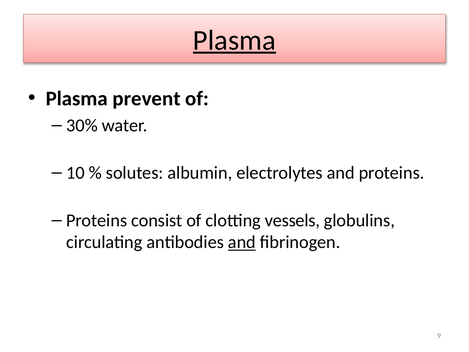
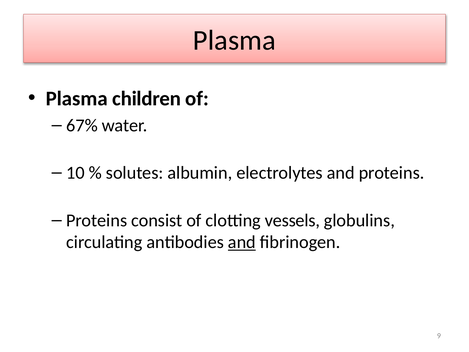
Plasma underline: present -> none (234, 40)
prevent: prevent -> children (147, 98)
30%: 30% -> 67% (82, 125)
